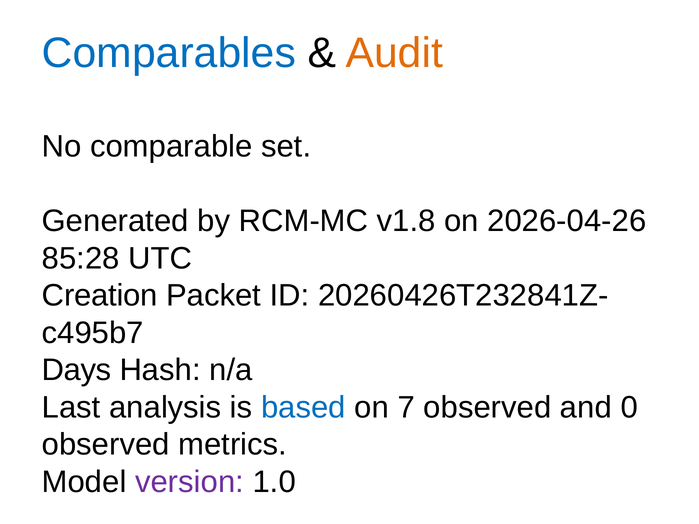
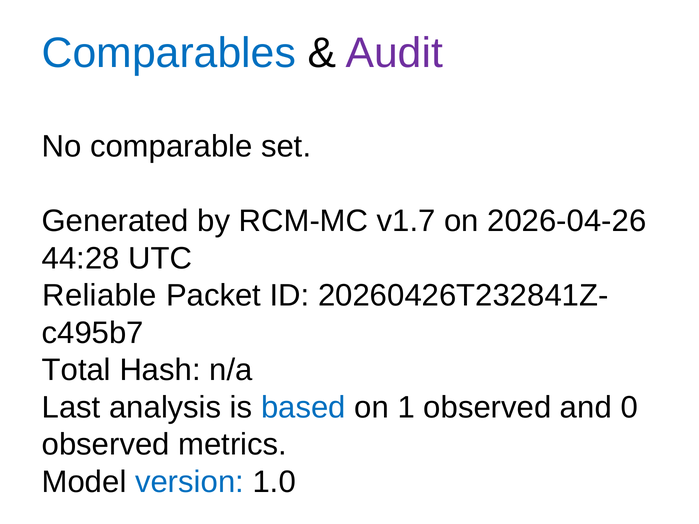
Audit colour: orange -> purple (394, 53)
v1.8: v1.8 -> v1.7 (406, 221)
85:28: 85:28 -> 44:28 (81, 258)
Creation: Creation -> Reliable (99, 296)
Days: Days -> Total (76, 370)
7: 7 -> 1 (406, 408)
version colour: purple -> blue (190, 482)
